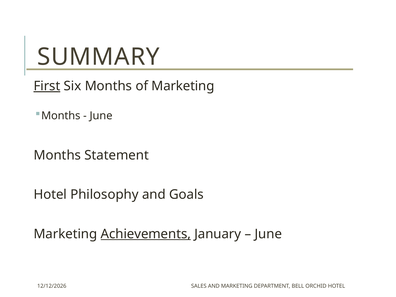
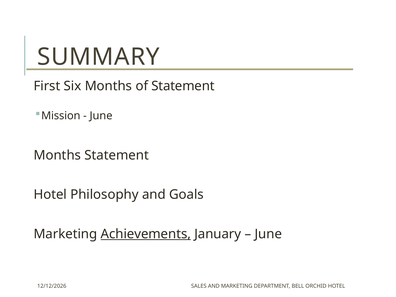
First underline: present -> none (47, 86)
of Marketing: Marketing -> Statement (183, 86)
Months: Months -> Mission (61, 116)
